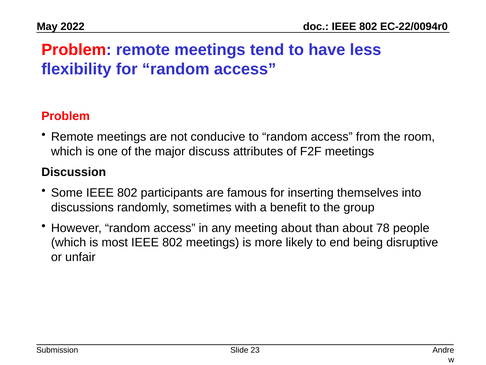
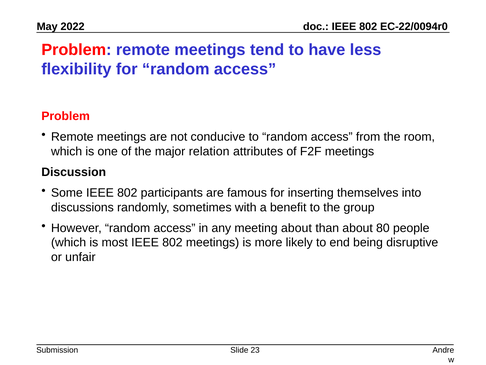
discuss: discuss -> relation (209, 151)
78: 78 -> 80 (383, 228)
